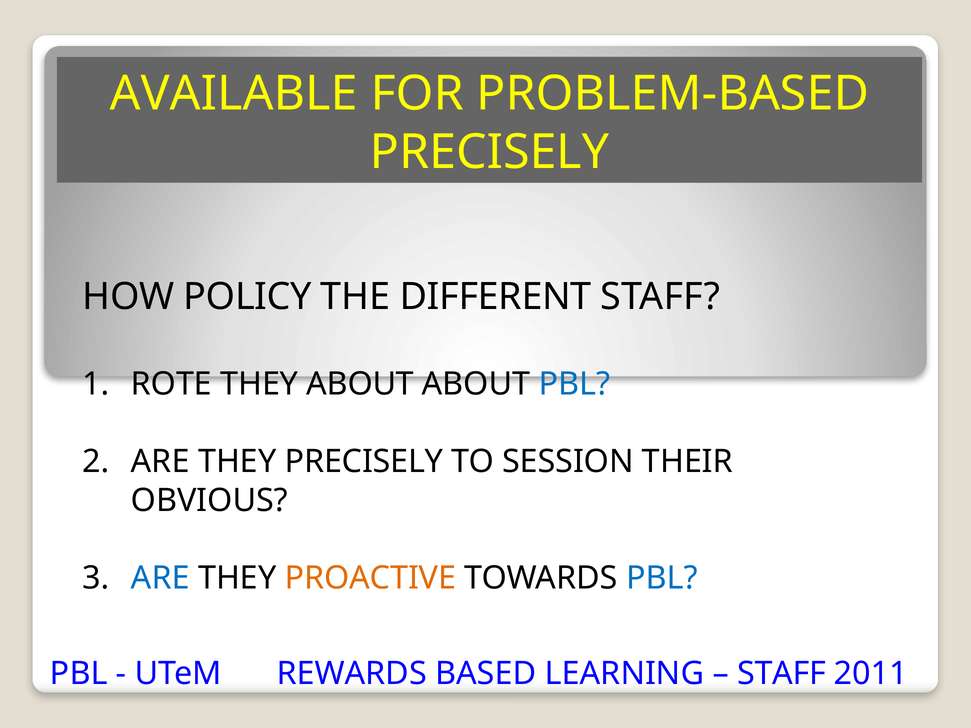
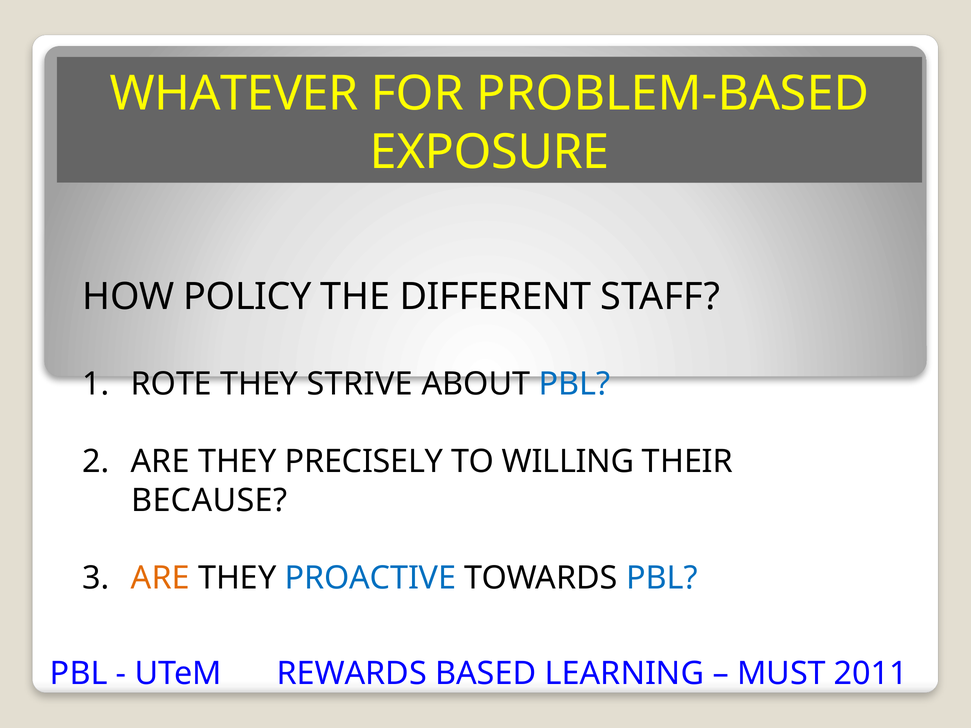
AVAILABLE: AVAILABLE -> WHATEVER (234, 94)
PRECISELY: PRECISELY -> EXPOSURE (490, 152)
THEY ABOUT: ABOUT -> STRIVE (360, 384)
SESSION: SESSION -> WILLING (568, 462)
OBVIOUS: OBVIOUS -> BECAUSE (209, 501)
ARE colour: blue -> orange (160, 578)
PROACTIVE colour: orange -> blue (370, 578)
STAFF: STAFF -> MUST (781, 674)
